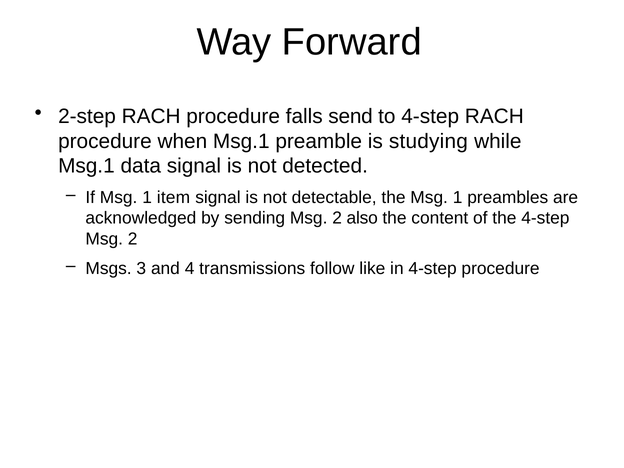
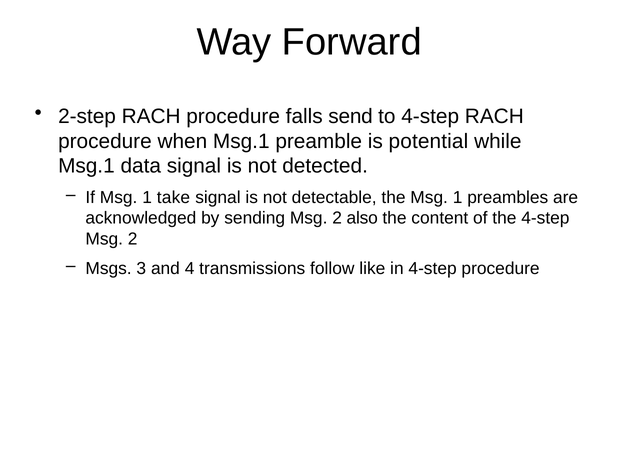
studying: studying -> potential (428, 141)
item: item -> take (173, 197)
